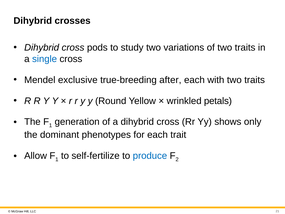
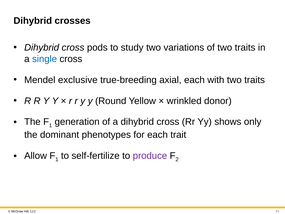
after: after -> axial (170, 80)
petals: petals -> donor (218, 101)
produce colour: blue -> purple (150, 156)
